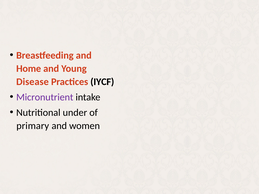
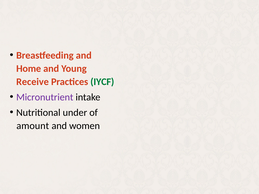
Disease: Disease -> Receive (33, 82)
IYCF colour: black -> green (102, 82)
primary: primary -> amount (33, 126)
